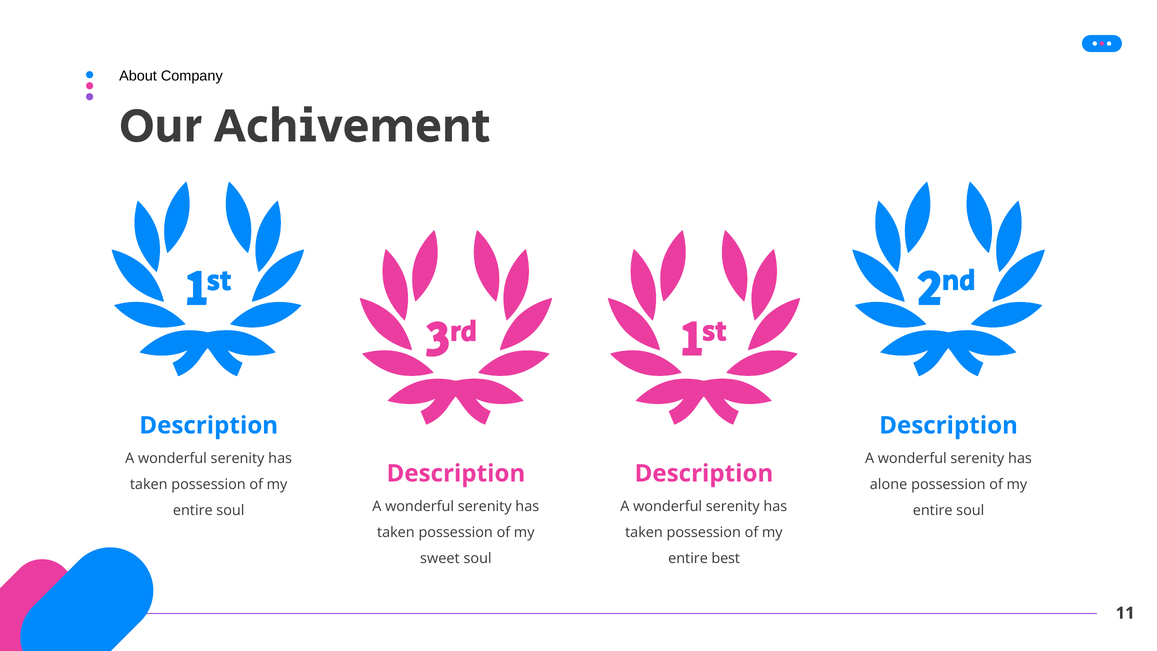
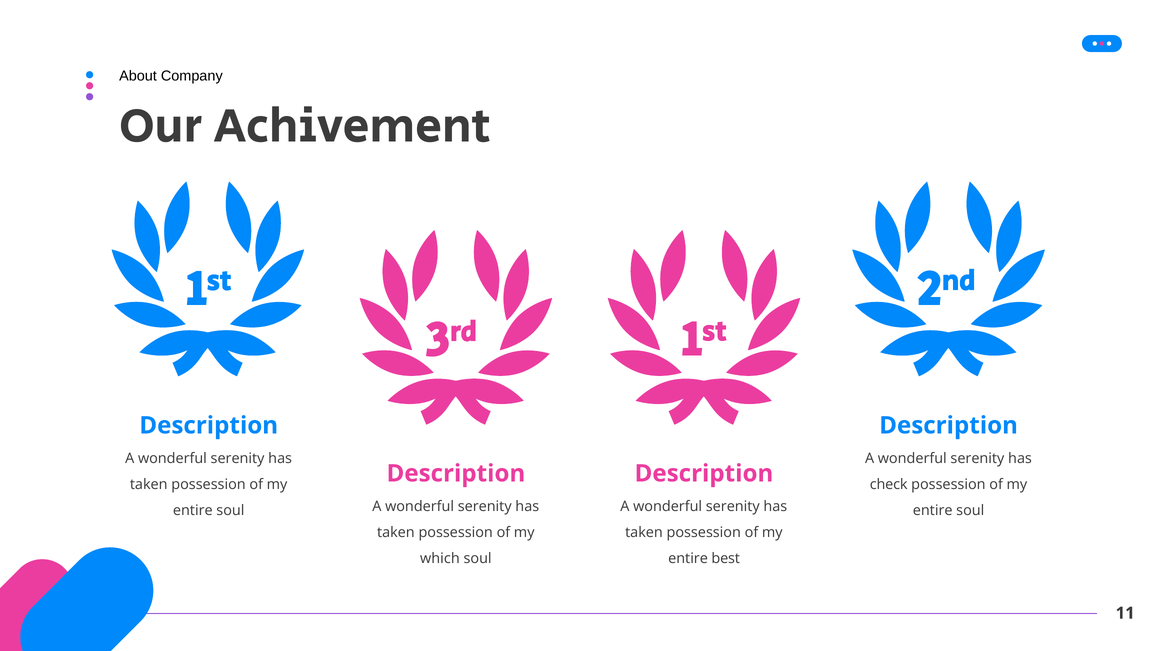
alone: alone -> check (889, 484)
sweet: sweet -> which (440, 558)
